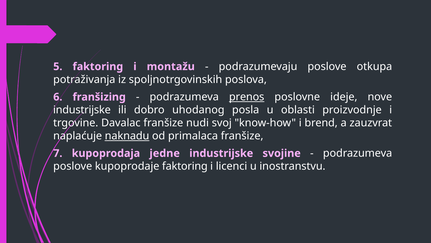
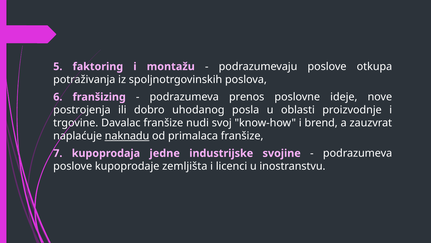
prenos underline: present -> none (247, 97)
industrijske: industrijske -> postrojenja (82, 110)
kupoprodaje faktoring: faktoring -> zemljišta (185, 166)
